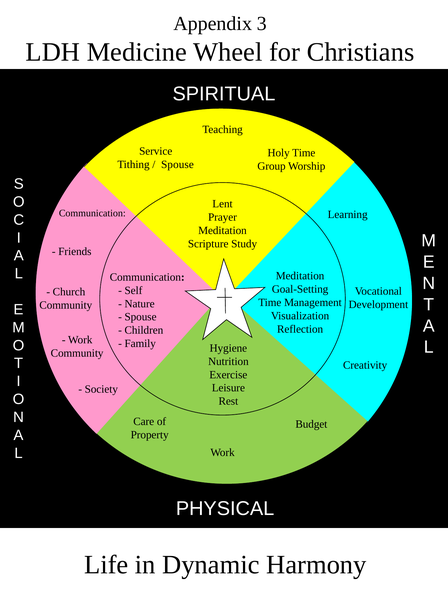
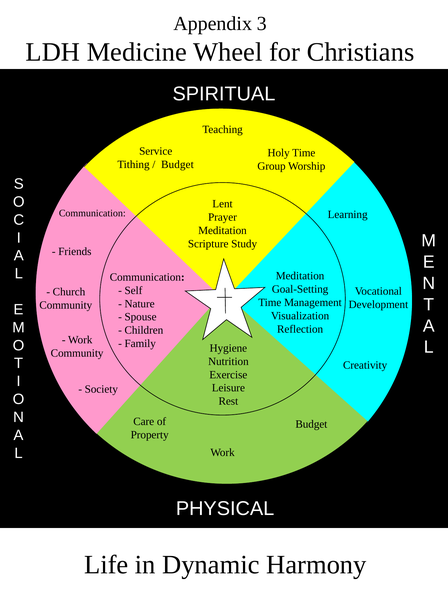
Spouse: Spouse -> Budget (177, 164)
